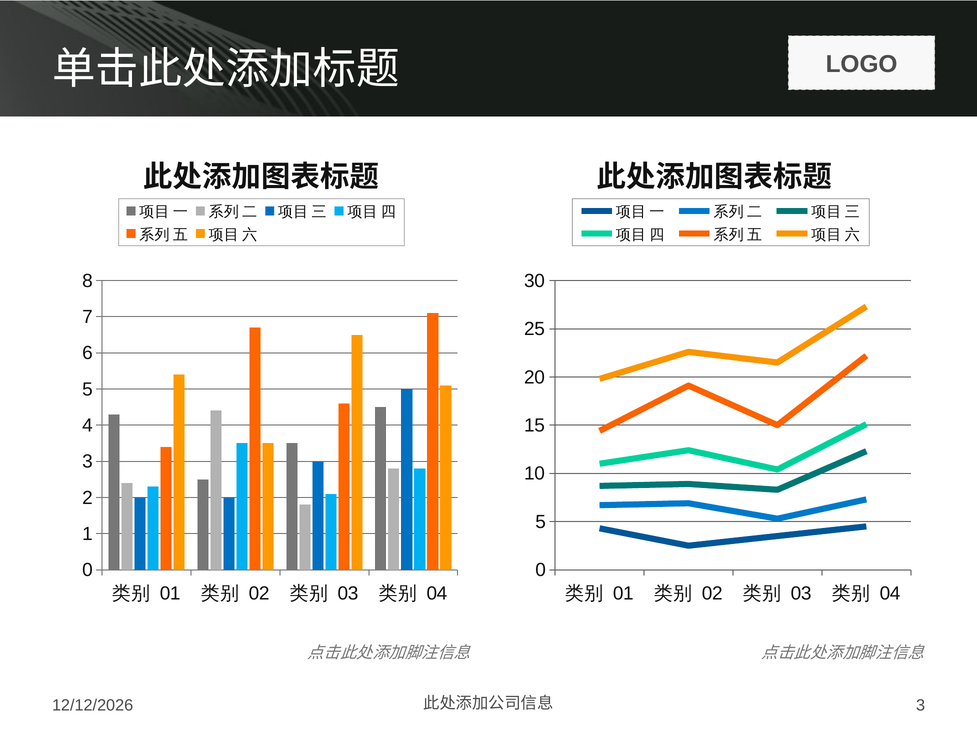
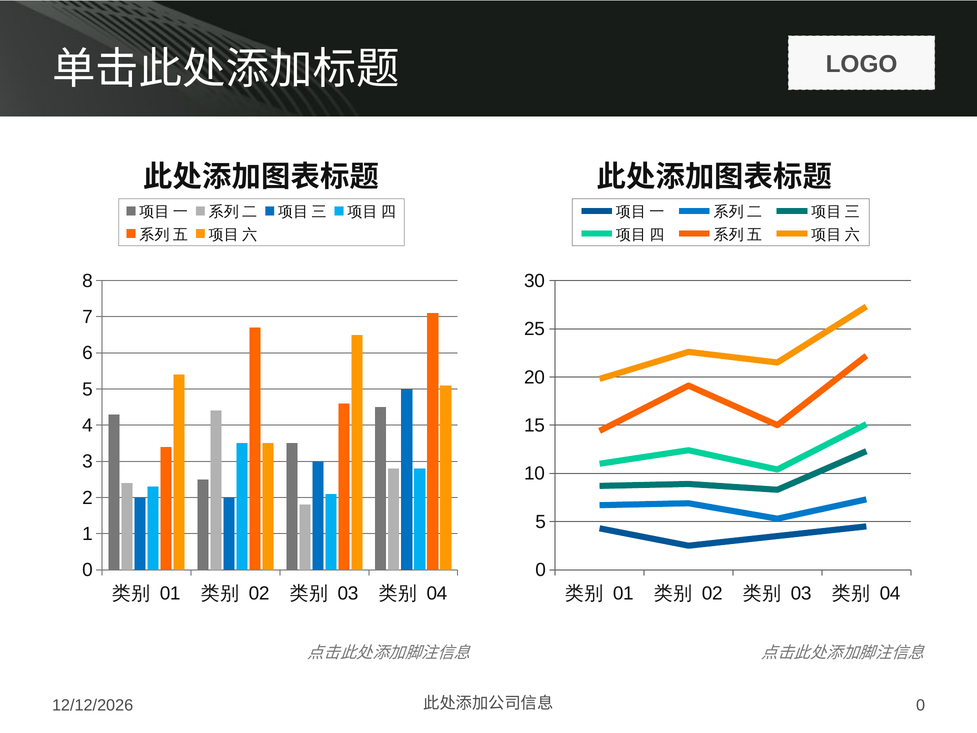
3: 3 -> 0 (921, 705)
